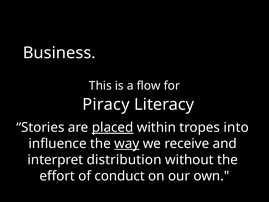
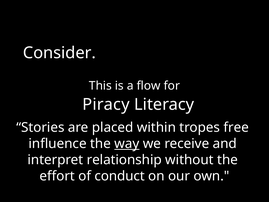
Business: Business -> Consider (59, 53)
placed underline: present -> none (113, 127)
into: into -> free (236, 127)
distribution: distribution -> relationship (124, 160)
